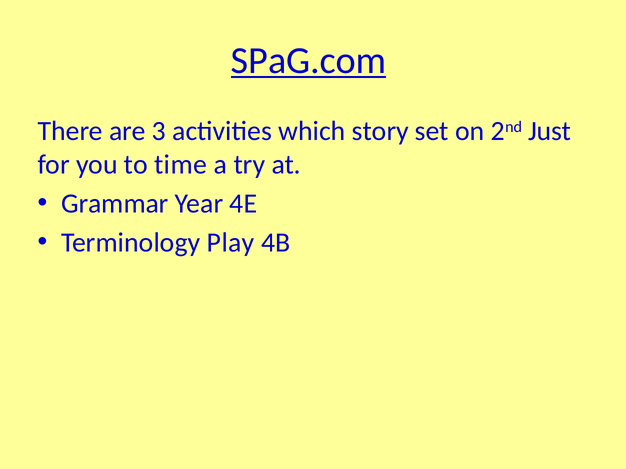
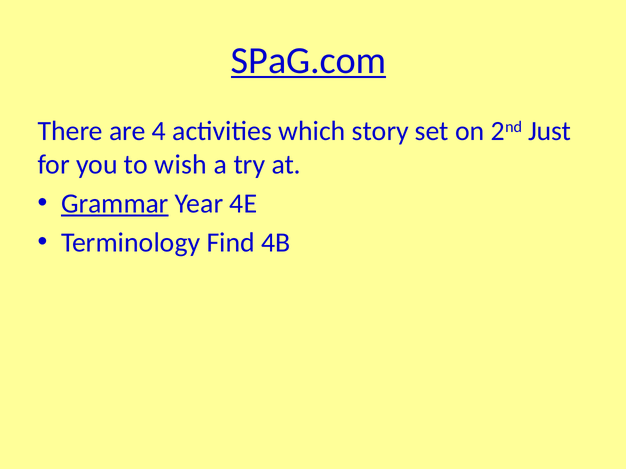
3: 3 -> 4 (159, 131)
time: time -> wish (181, 165)
Grammar underline: none -> present (115, 204)
Play: Play -> Find (231, 243)
